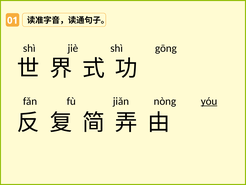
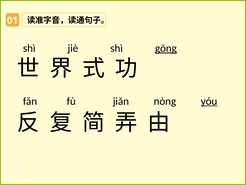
gōng underline: none -> present (166, 48)
